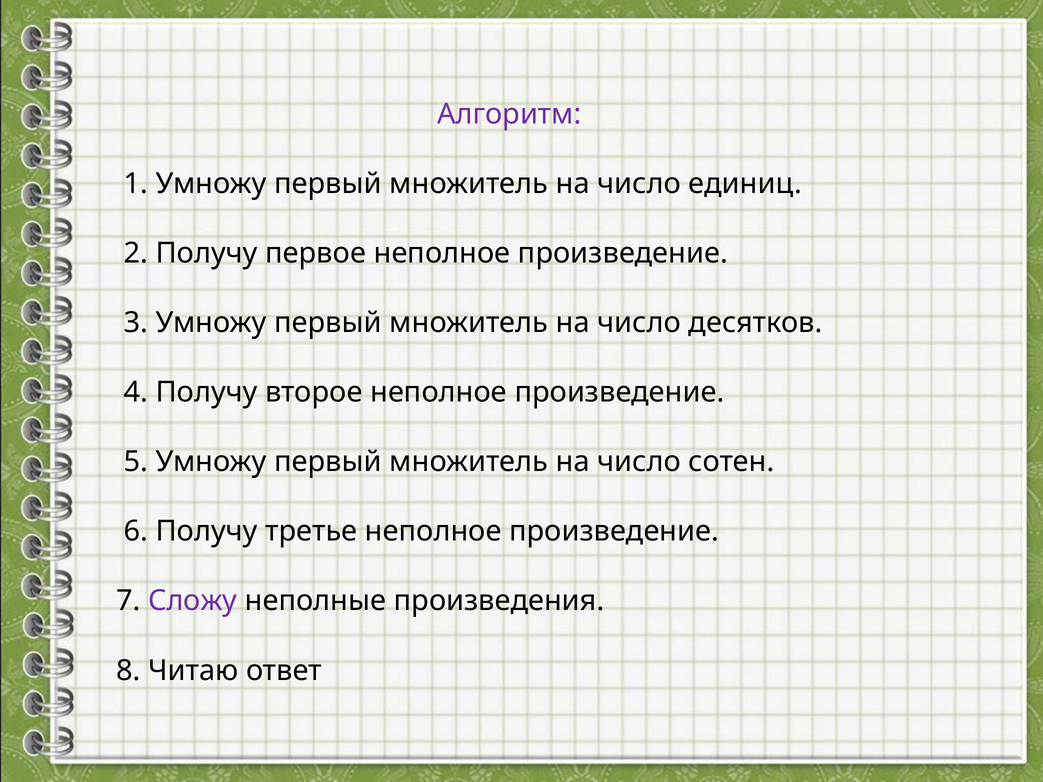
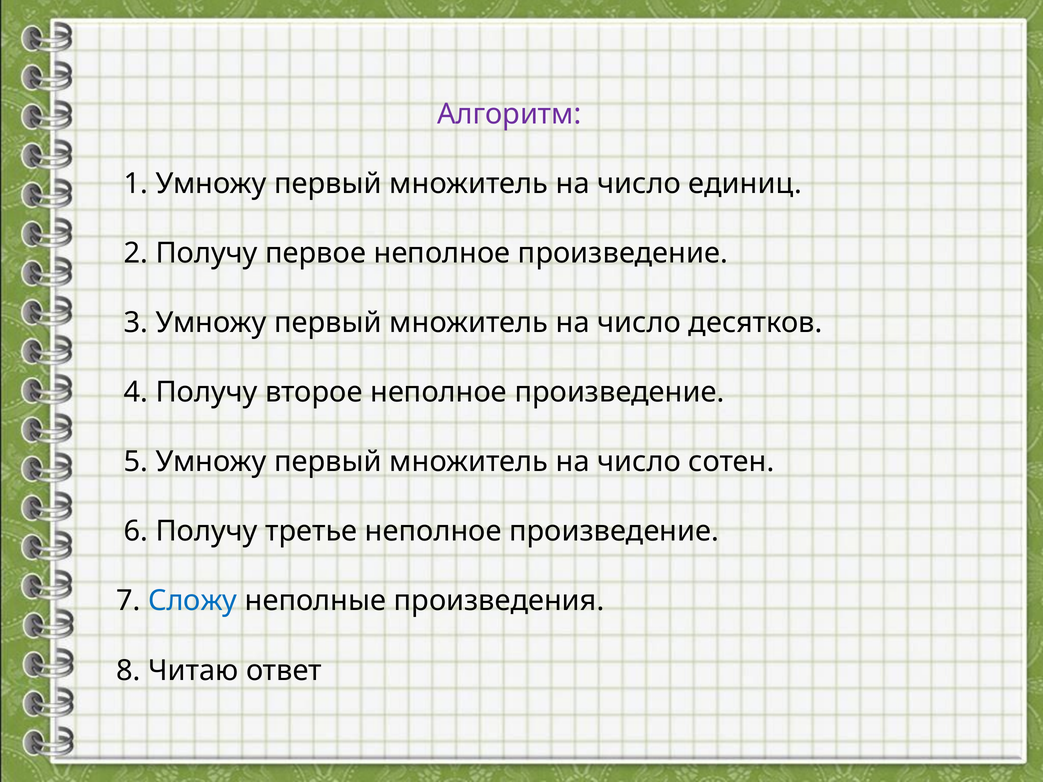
Сложу colour: purple -> blue (193, 601)
